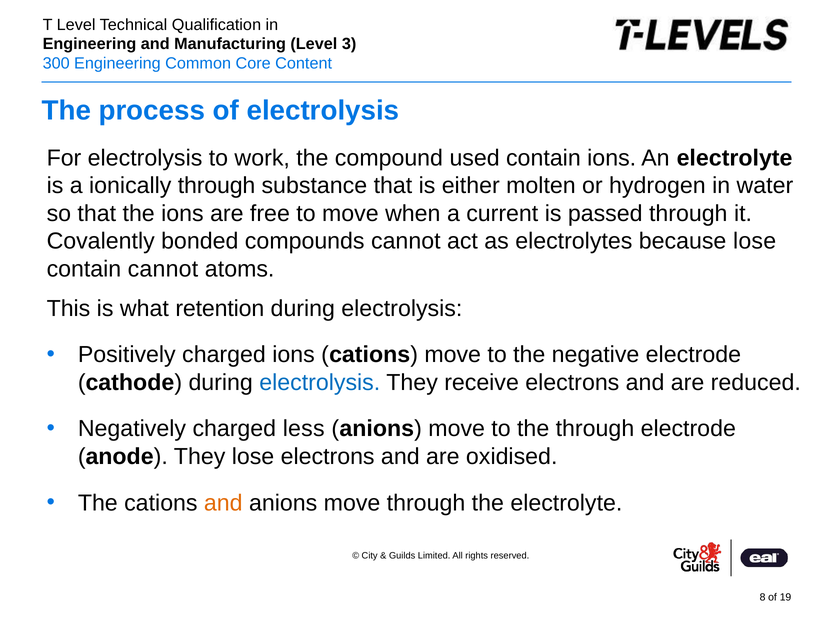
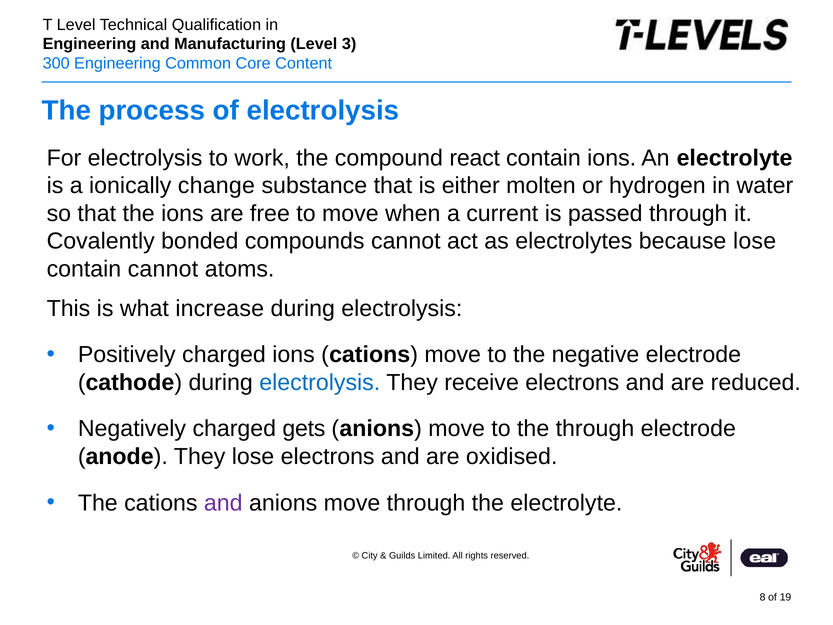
used: used -> react (475, 158)
ionically through: through -> change (216, 186)
retention: retention -> increase (220, 308)
less: less -> gets (304, 429)
and colour: orange -> purple (223, 503)
